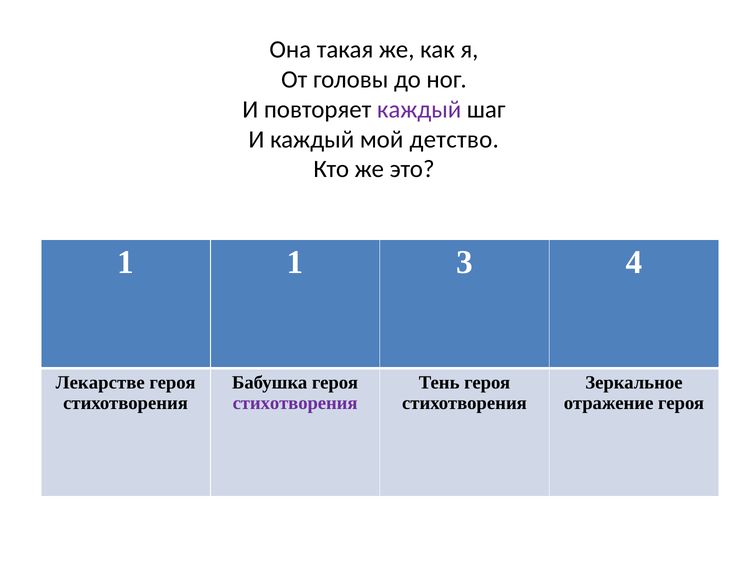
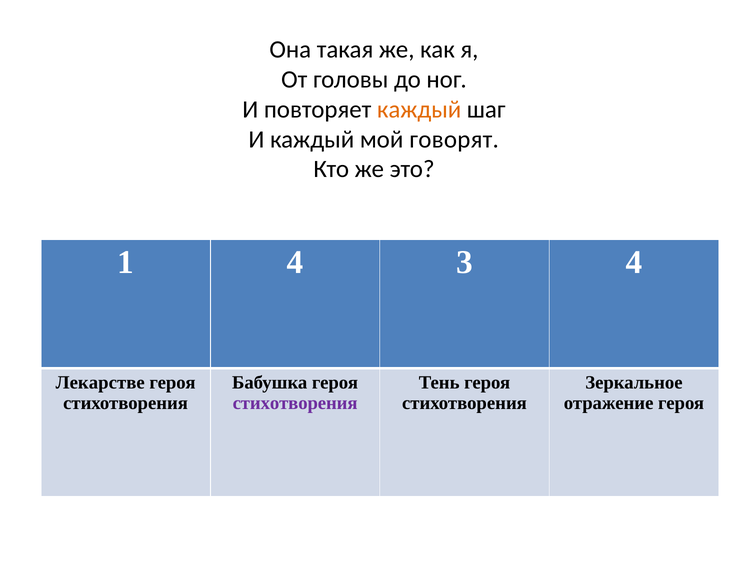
каждый colour: purple -> orange (419, 109)
детство: детство -> говорят (454, 139)
1 1: 1 -> 4 (295, 262)
